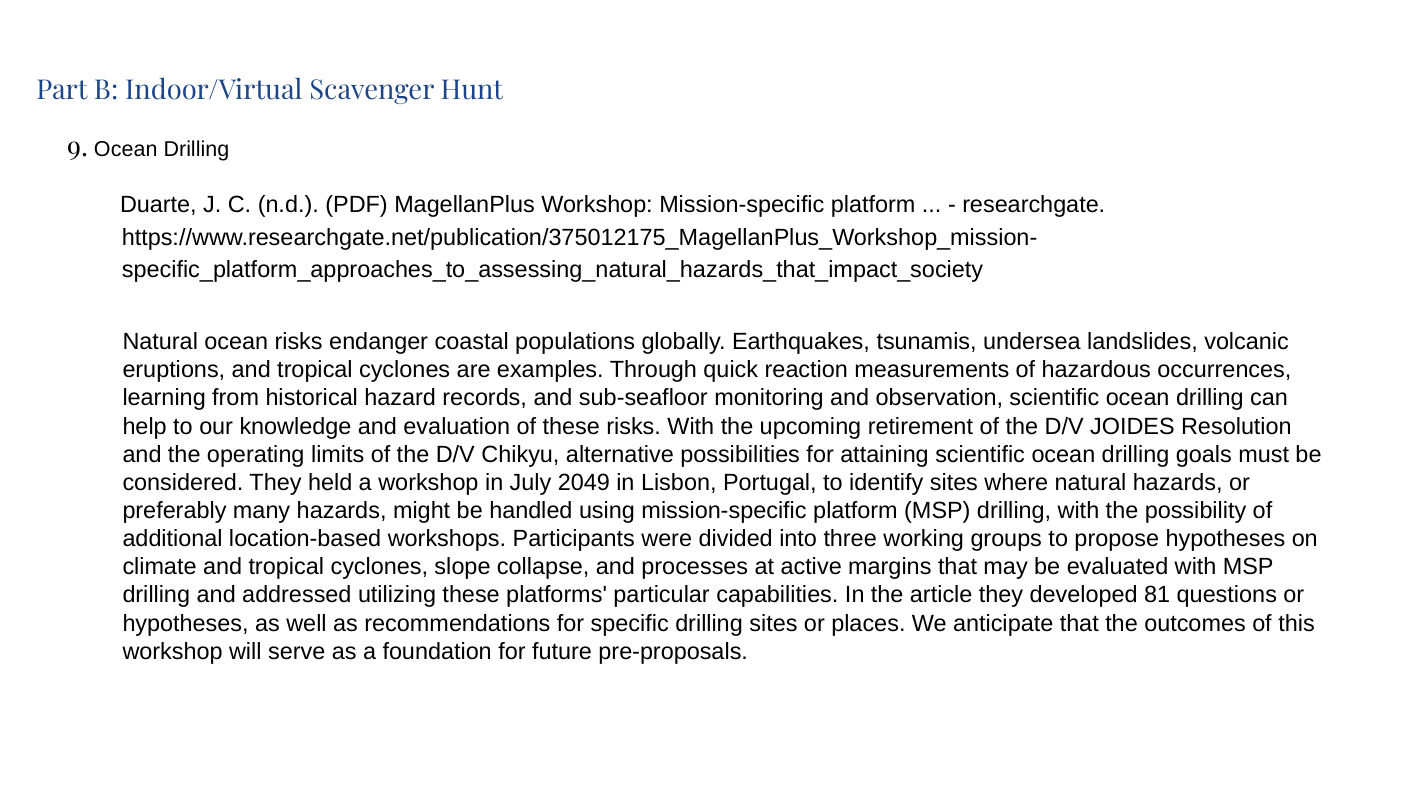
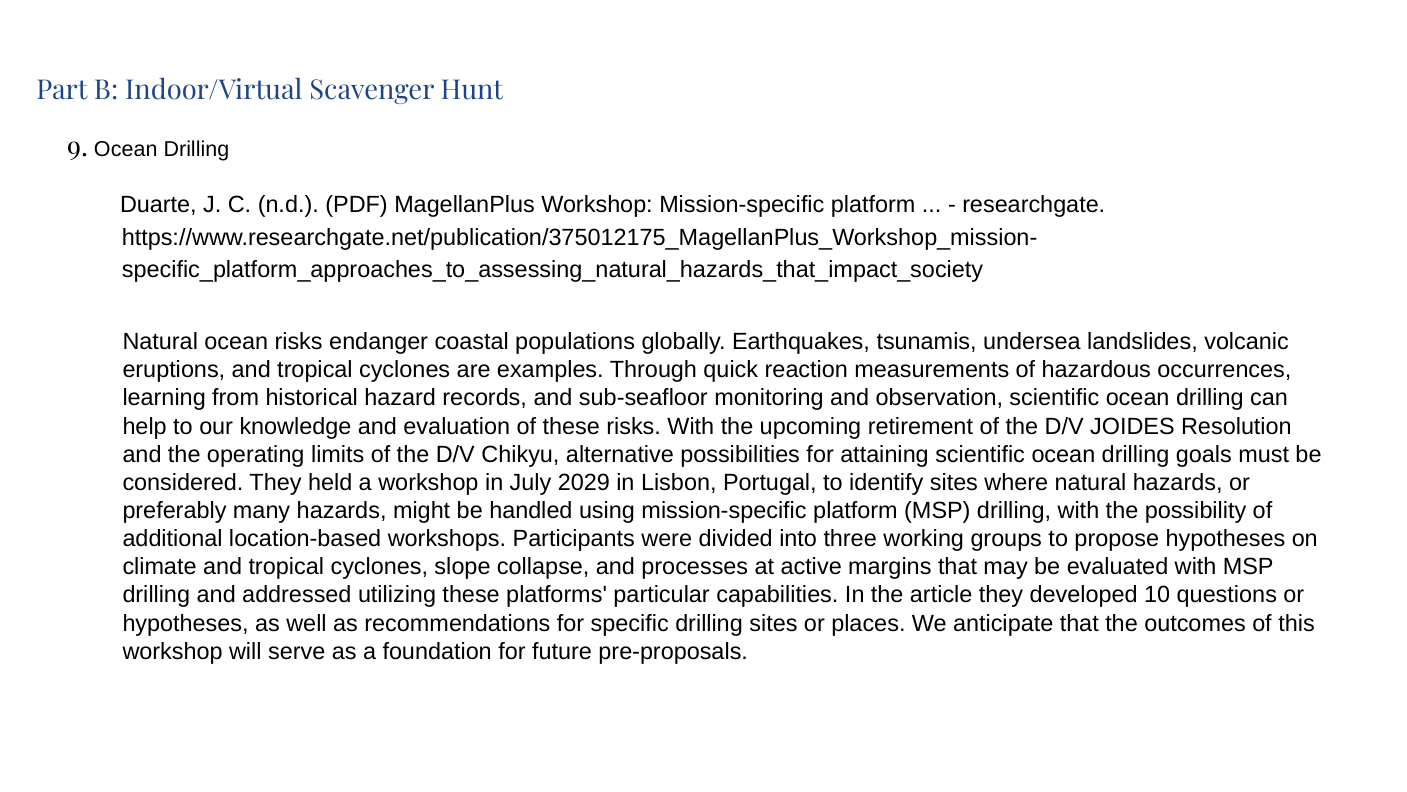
2049: 2049 -> 2029 (584, 482)
81: 81 -> 10 (1157, 595)
